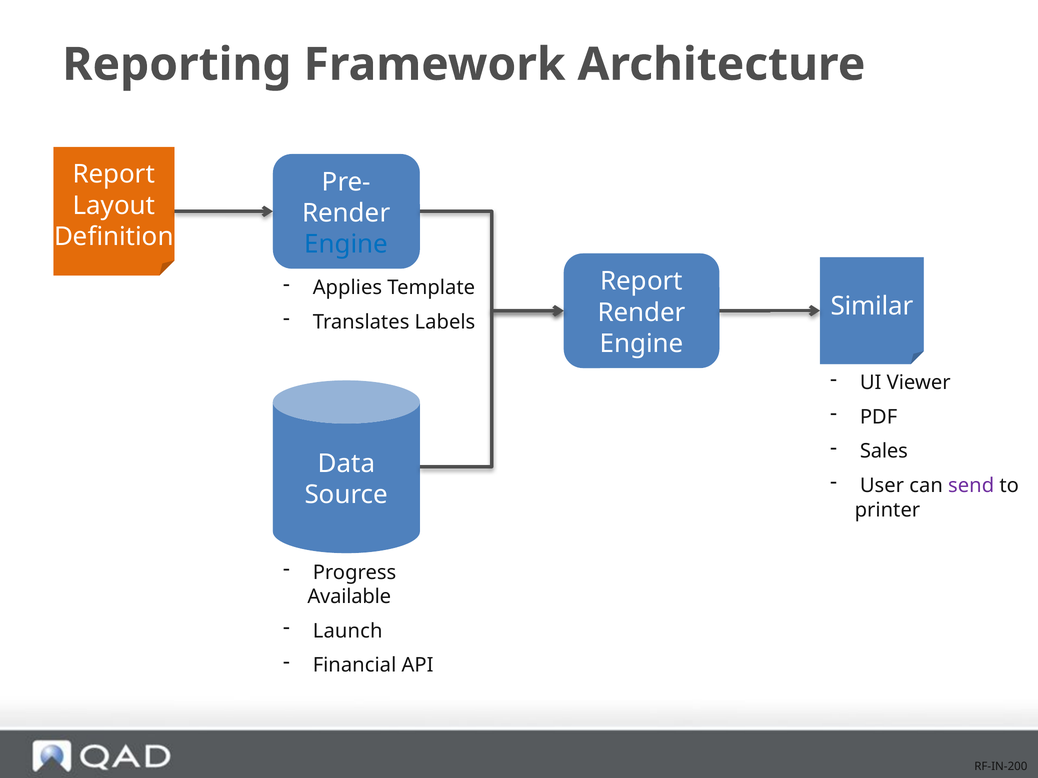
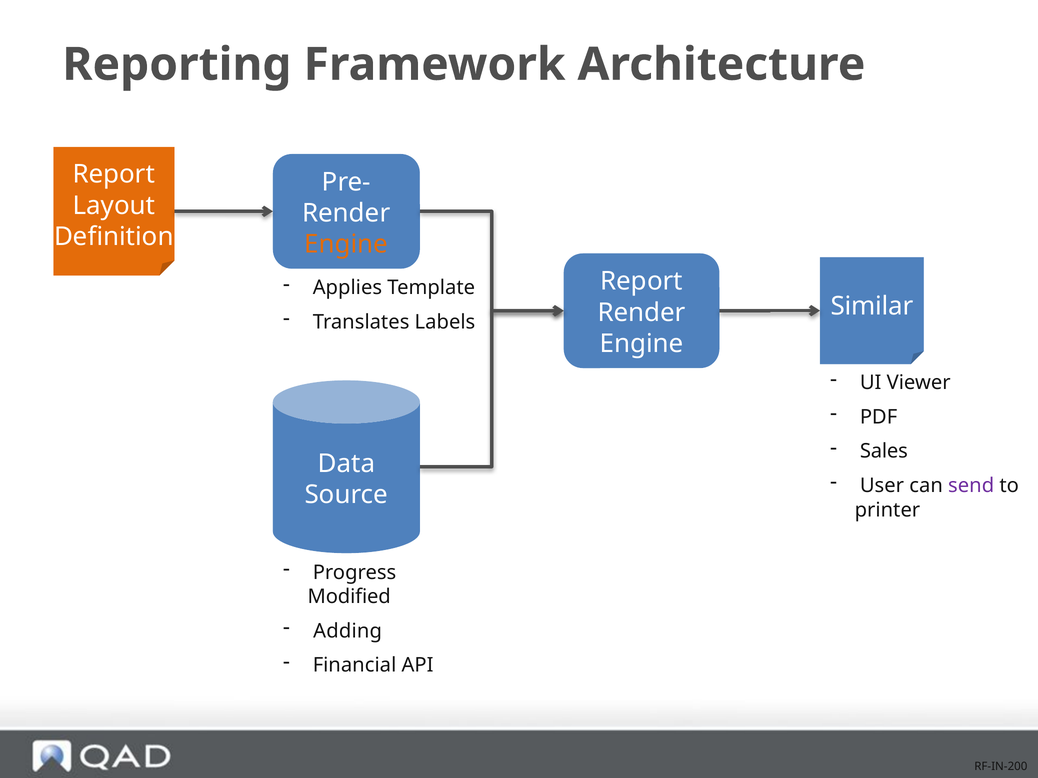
Engine colour: blue -> orange (346, 244)
Available: Available -> Modified (349, 597)
Launch: Launch -> Adding (348, 631)
